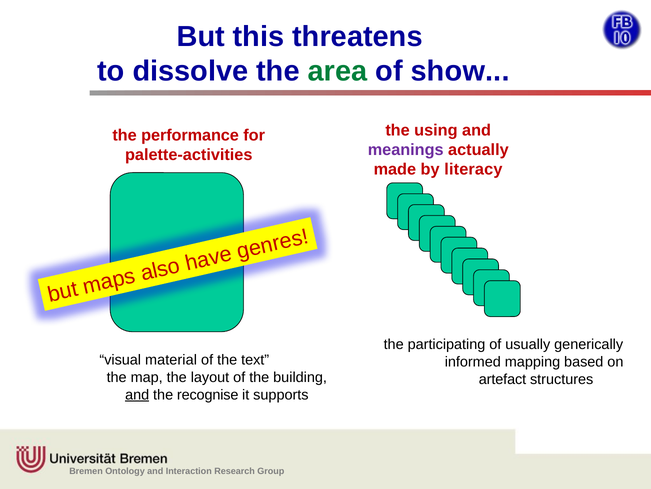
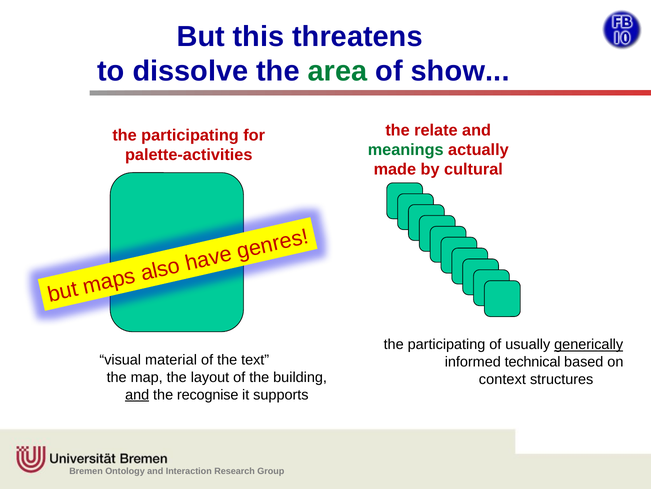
using: using -> relate (436, 130)
performance: performance -> participating (190, 135)
meanings colour: purple -> green (406, 150)
literacy: literacy -> cultural (473, 169)
generically underline: none -> present (589, 344)
mapping: mapping -> technical (533, 362)
artefact: artefact -> context (502, 379)
